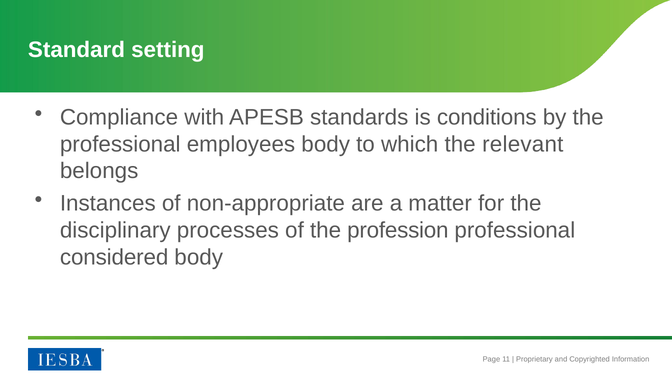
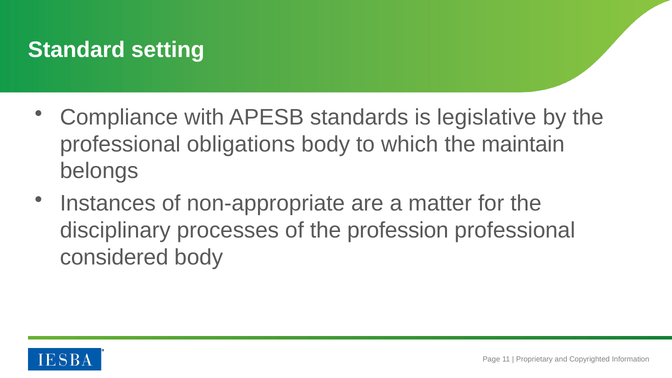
conditions: conditions -> legislative (487, 117)
employees: employees -> obligations (241, 144)
relevant: relevant -> maintain (523, 144)
